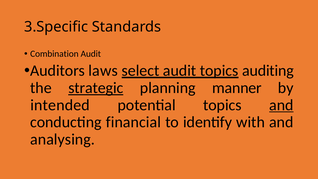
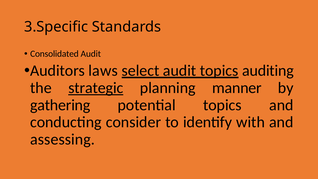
Combination: Combination -> Consolidated (54, 54)
intended: intended -> gathering (60, 105)
and underline: present -> none (281, 105)
financial: financial -> consider (133, 122)
analysing: analysing -> assessing (63, 139)
